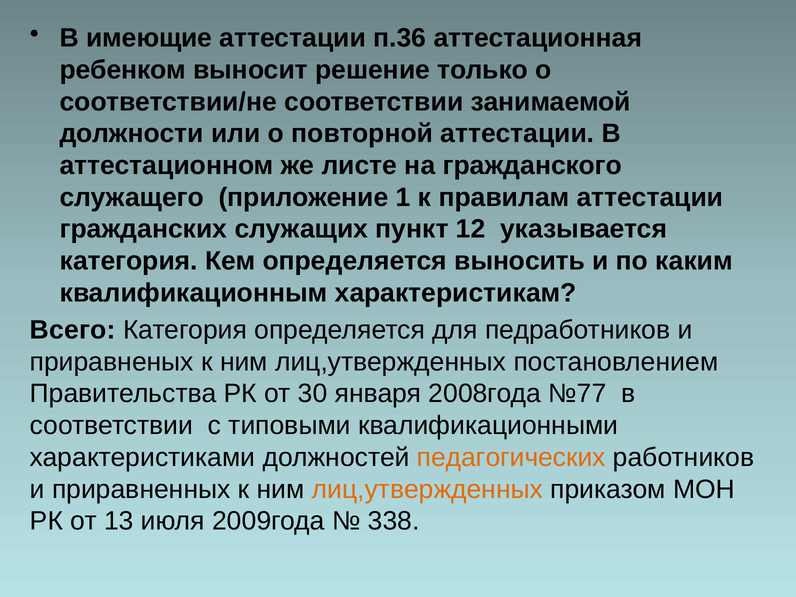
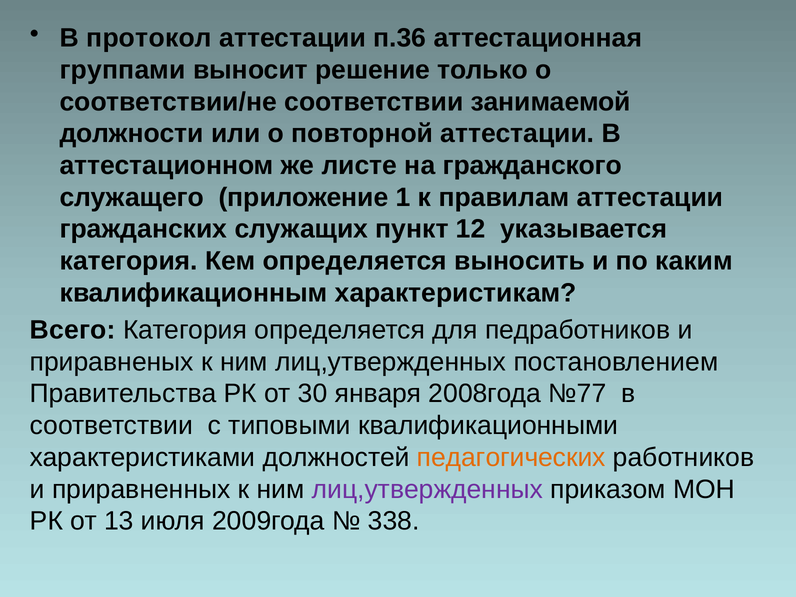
имеющие: имеющие -> протокол (149, 38)
ребенком: ребенком -> группами (123, 70)
лиц,утвержденных colour: orange -> purple (427, 489)
